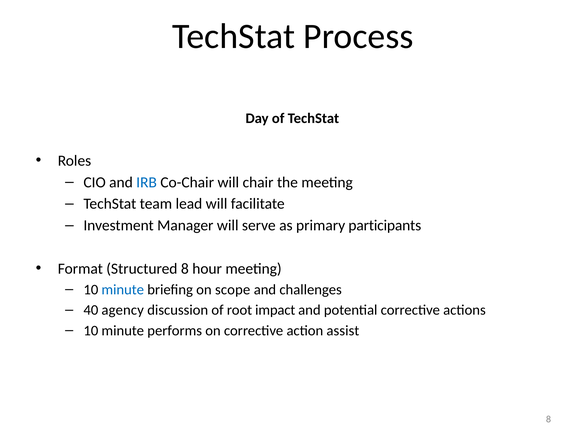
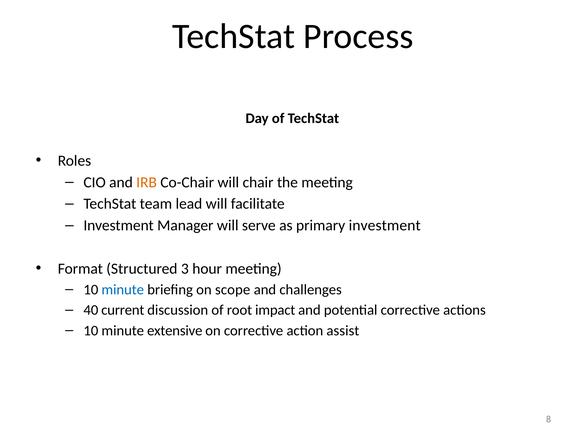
IRB colour: blue -> orange (147, 183)
primary participants: participants -> investment (385, 226)
Structured 8: 8 -> 3 (185, 269)
agency: agency -> current (123, 310)
performs: performs -> extensive (175, 331)
